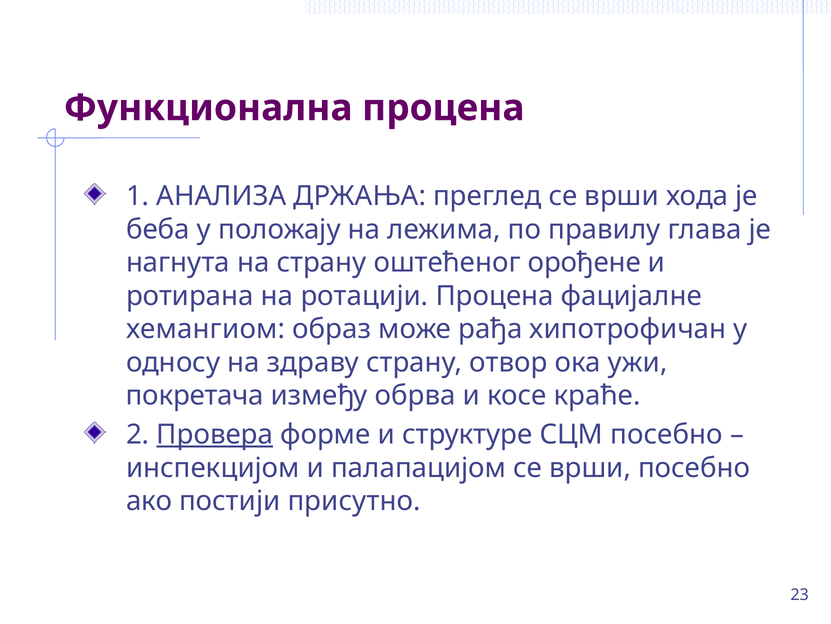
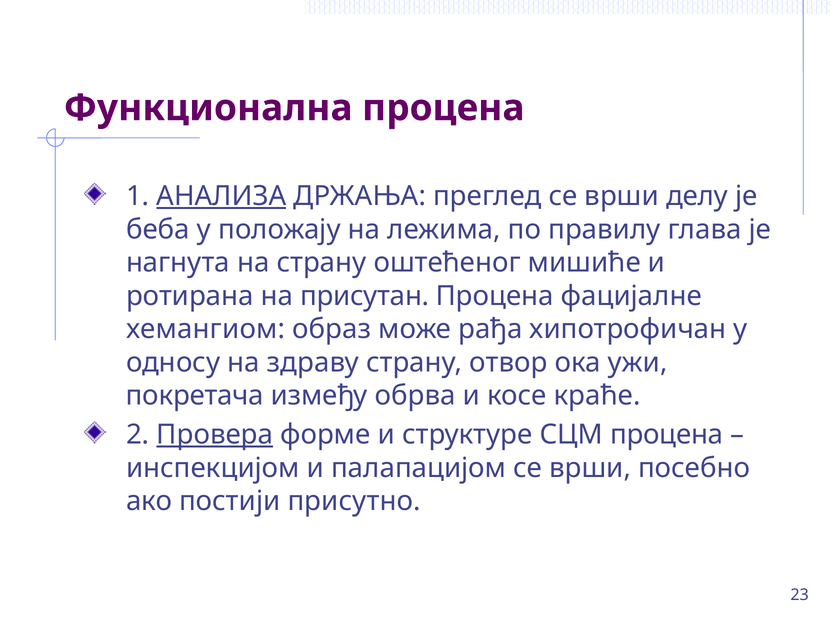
АНАЛИЗА underline: none -> present (221, 196)
хода: хода -> делу (697, 196)
орођене: орођене -> мишиће (584, 262)
ротацији: ротацији -> присутан (365, 296)
СЦМ посебно: посебно -> процена (667, 434)
